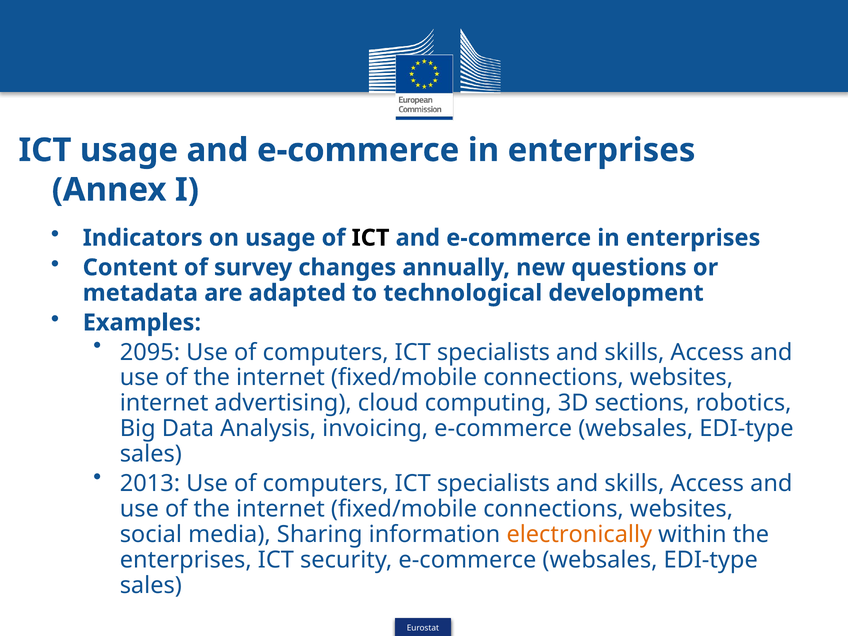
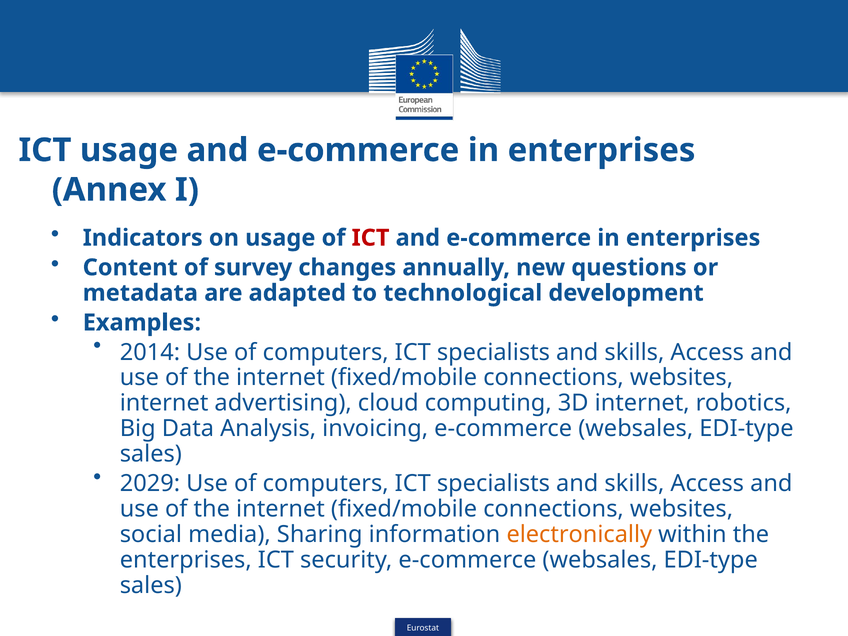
ICT colour: black -> red (370, 238)
2095: 2095 -> 2014 (150, 352)
3D sections: sections -> internet (642, 403)
2013: 2013 -> 2029 (150, 484)
